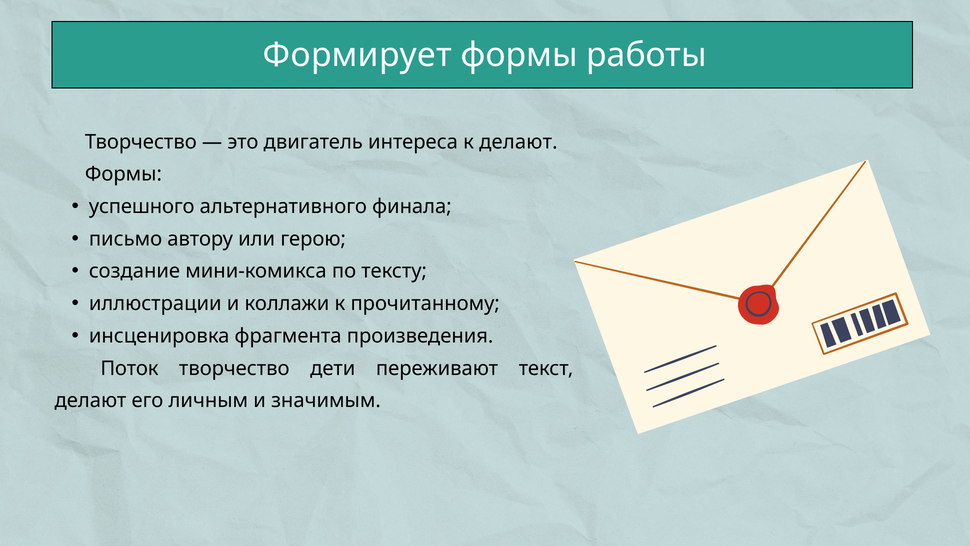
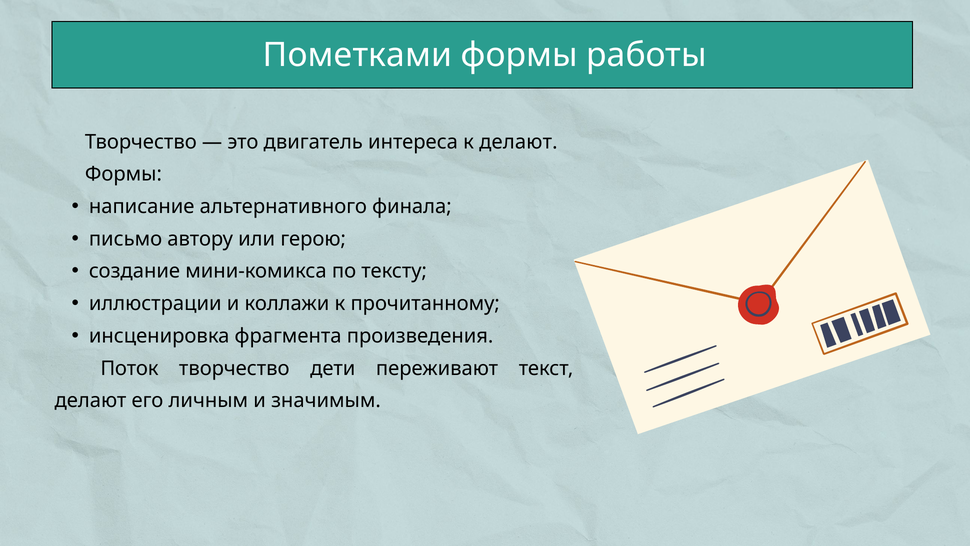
Формирует: Формирует -> Пометками (358, 55)
успешного: успешного -> написание (142, 206)
